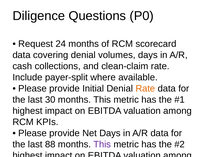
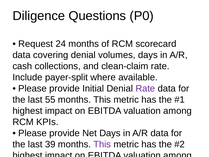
Rate colour: orange -> purple (145, 88)
30: 30 -> 55 (50, 100)
88: 88 -> 39 (50, 144)
